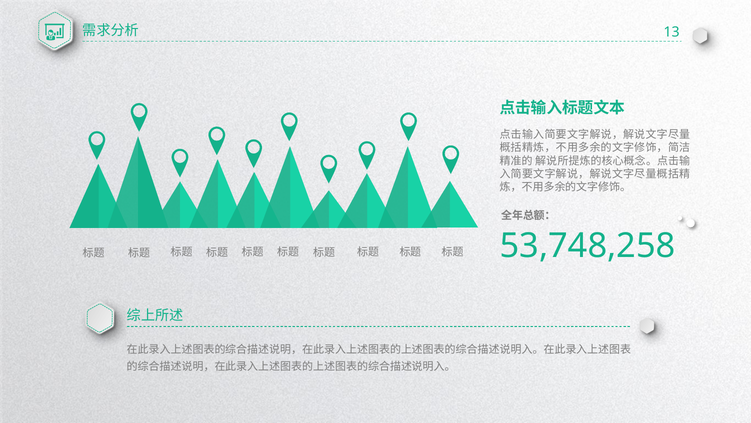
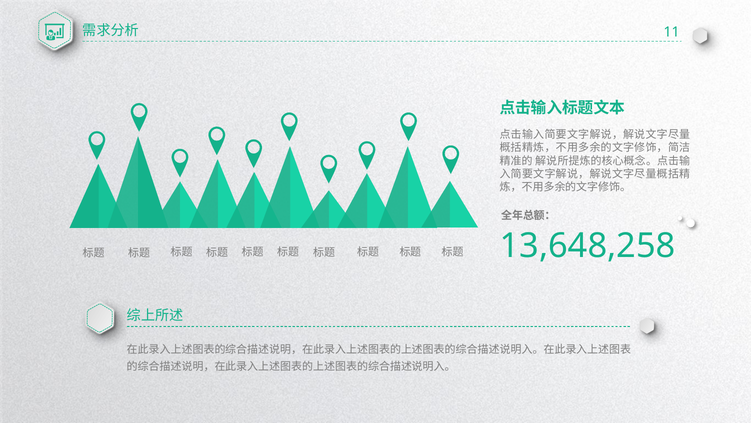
13: 13 -> 11 (672, 32)
53,748,258: 53,748,258 -> 13,648,258 (588, 246)
